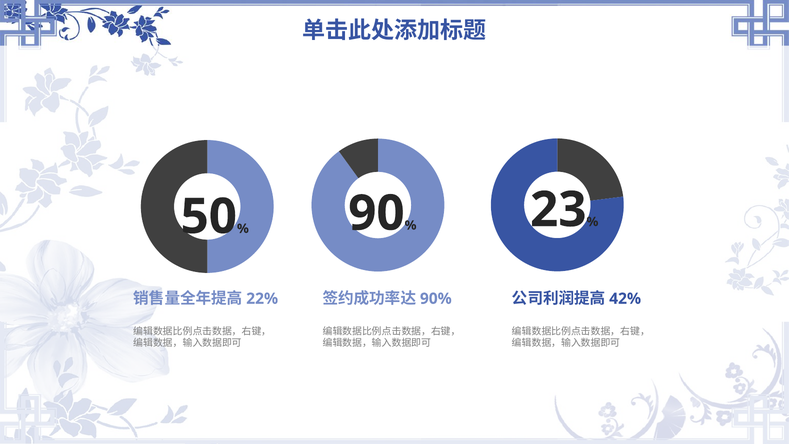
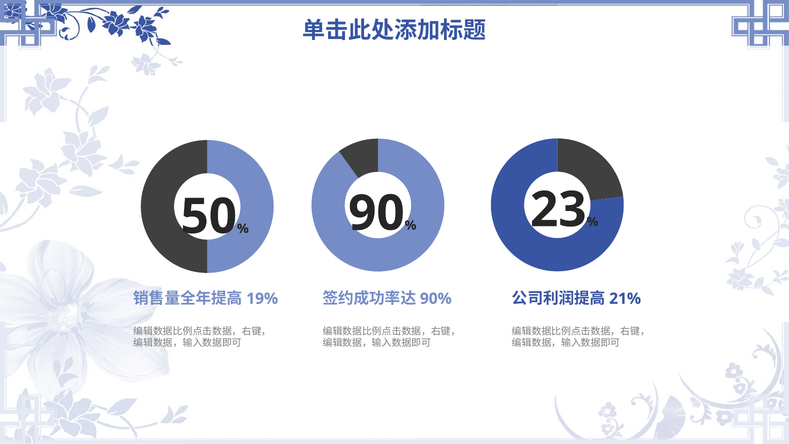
22%: 22% -> 19% (262, 299)
42%: 42% -> 21% (625, 299)
